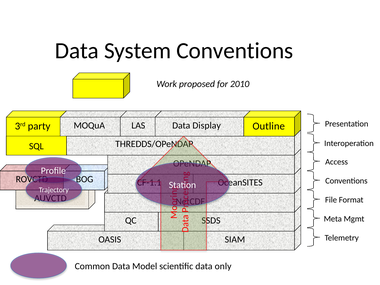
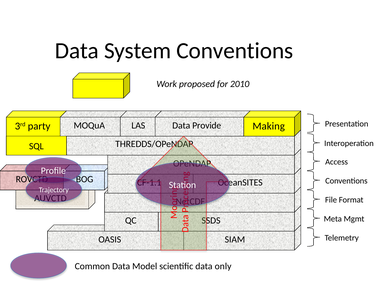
Display: Display -> Provide (207, 125)
Outline: Outline -> Making (269, 126)
